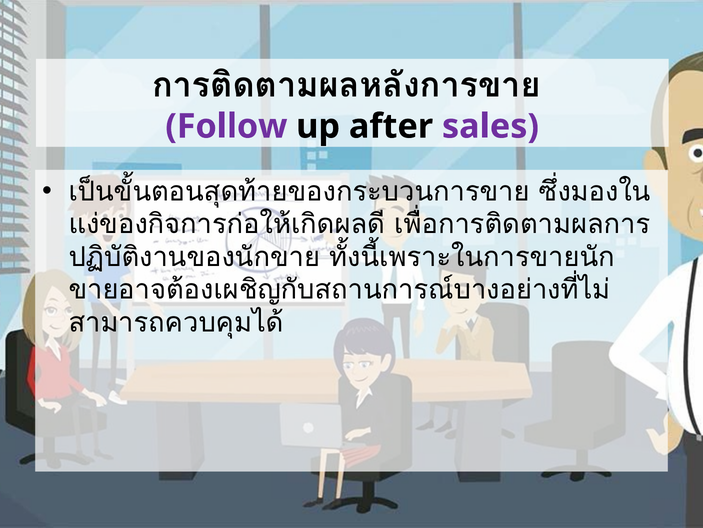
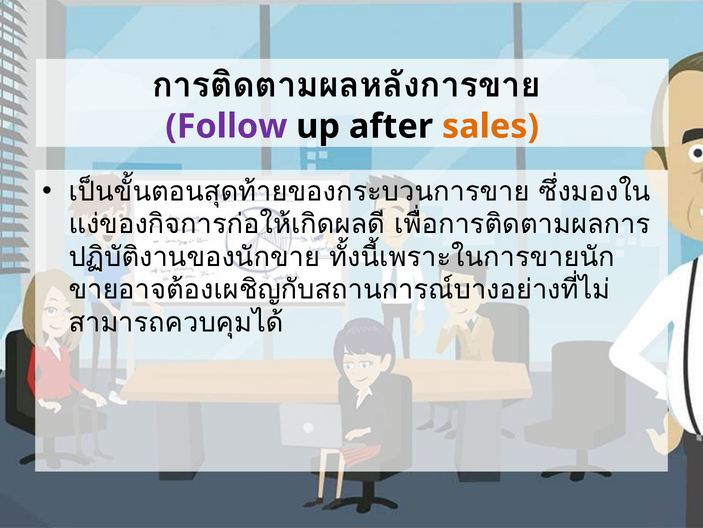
sales colour: purple -> orange (491, 126)
